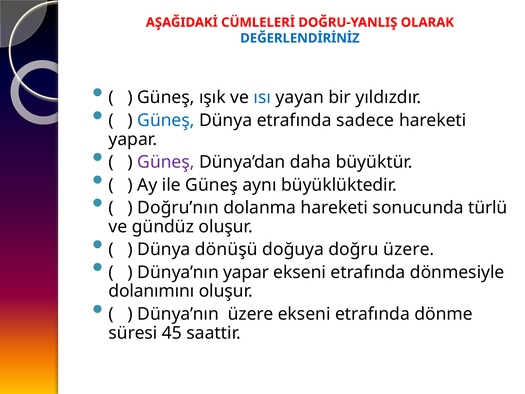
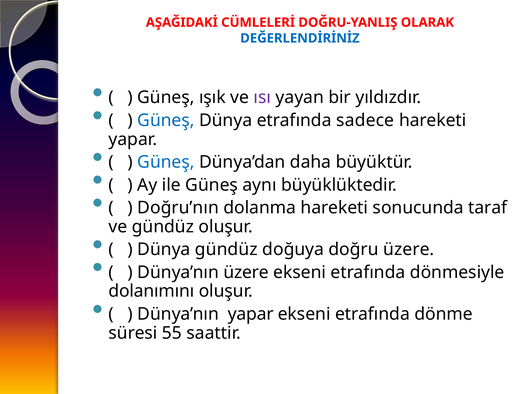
ısı colour: blue -> purple (262, 97)
Güneş colour: purple -> blue (166, 162)
türlü: türlü -> taraf (488, 208)
Dünya dönüşü: dönüşü -> gündüz (226, 249)
Dünya’nın yapar: yapar -> üzere (246, 272)
Dünya’nın üzere: üzere -> yapar (251, 314)
45: 45 -> 55 (172, 333)
